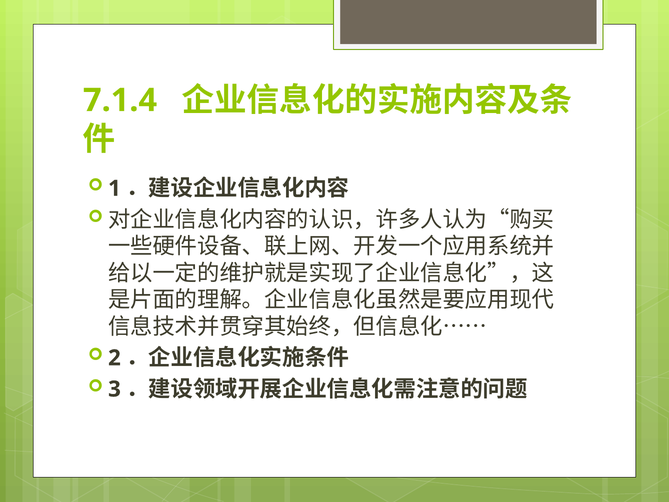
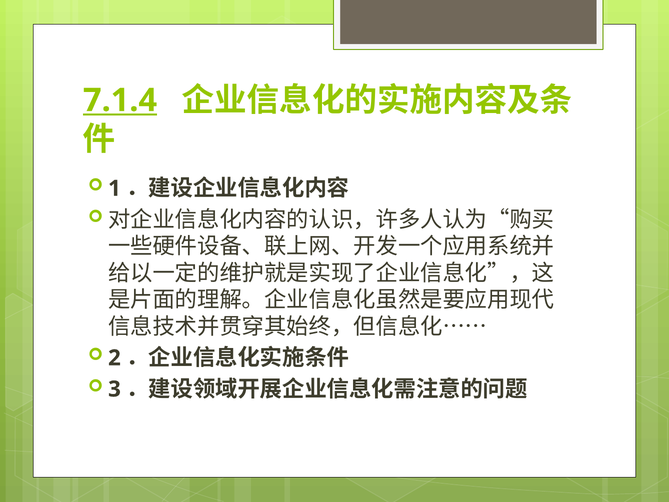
7.1.4 underline: none -> present (120, 100)
